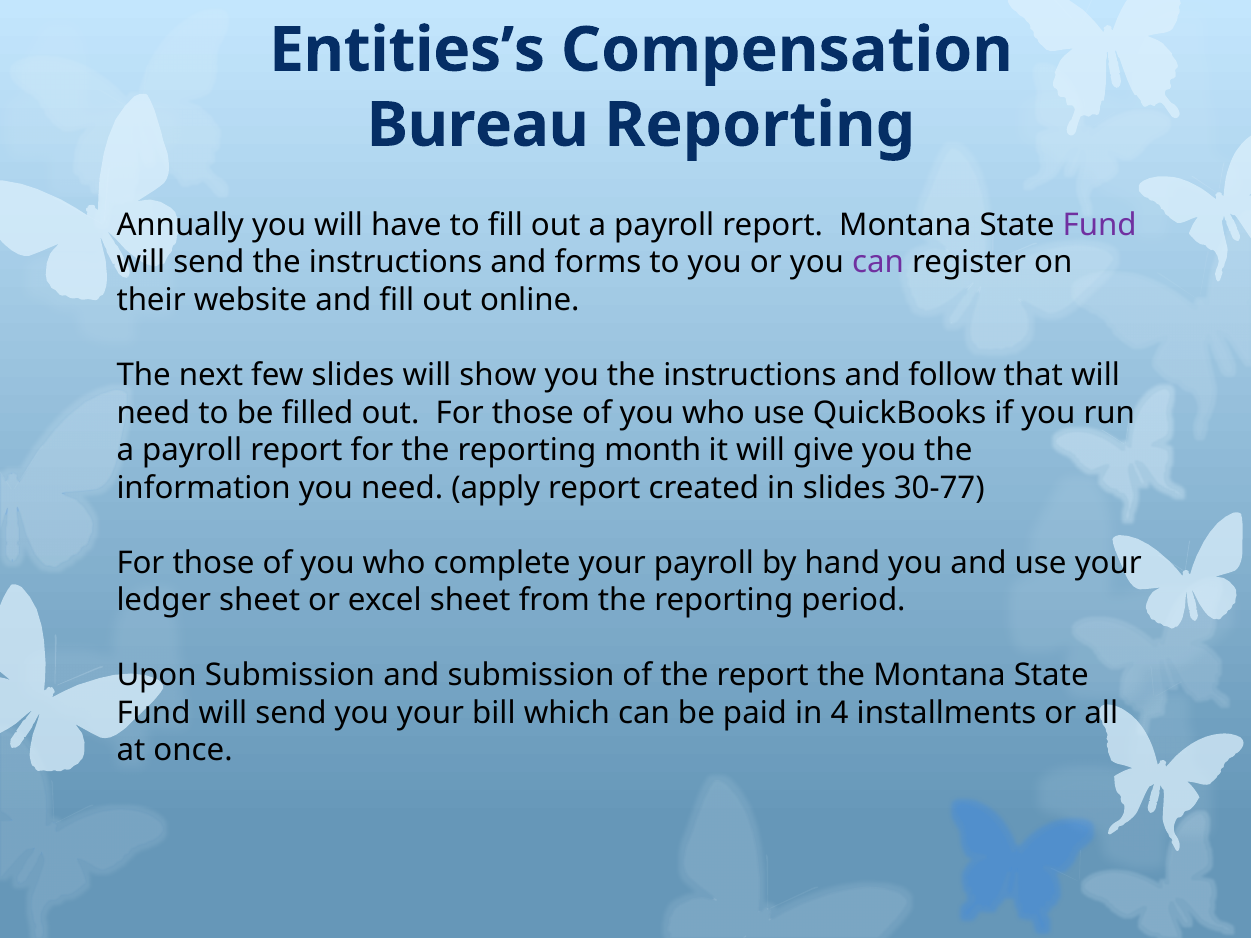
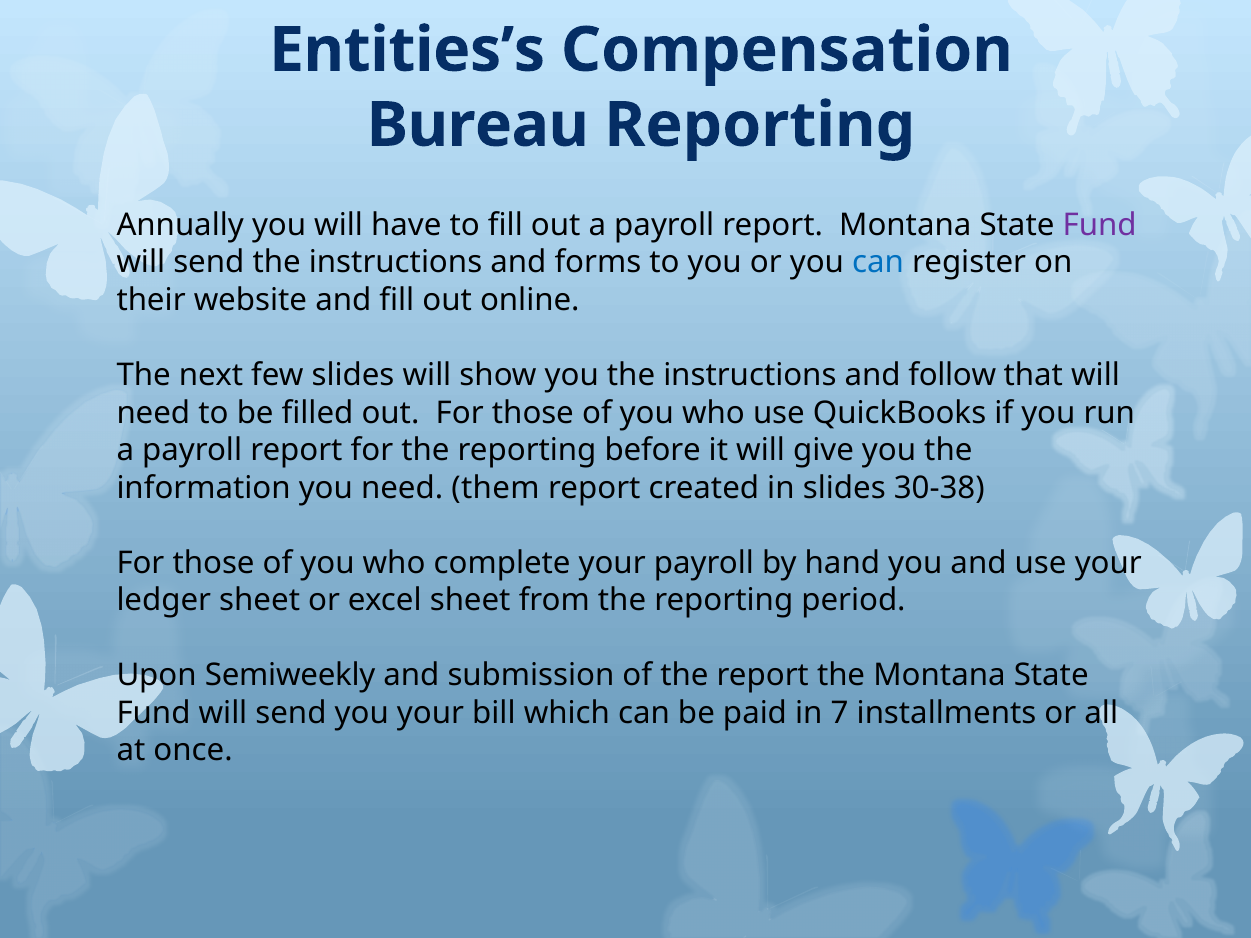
can colour: purple -> blue (878, 263)
month: month -> before (653, 450)
apply: apply -> them (495, 488)
30-77: 30-77 -> 30-38 (939, 488)
Upon Submission: Submission -> Semiweekly (290, 676)
4: 4 -> 7 (840, 713)
